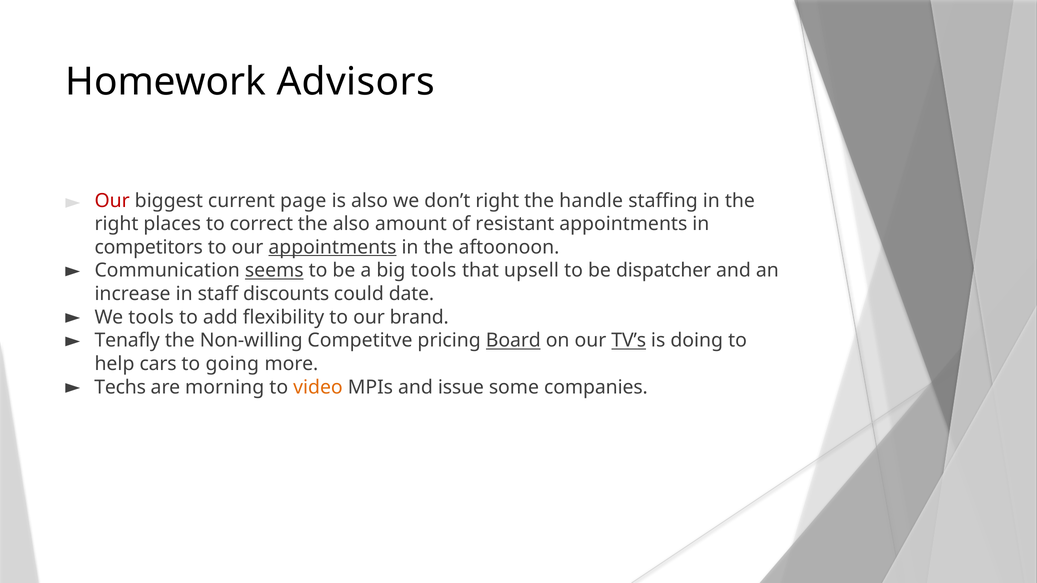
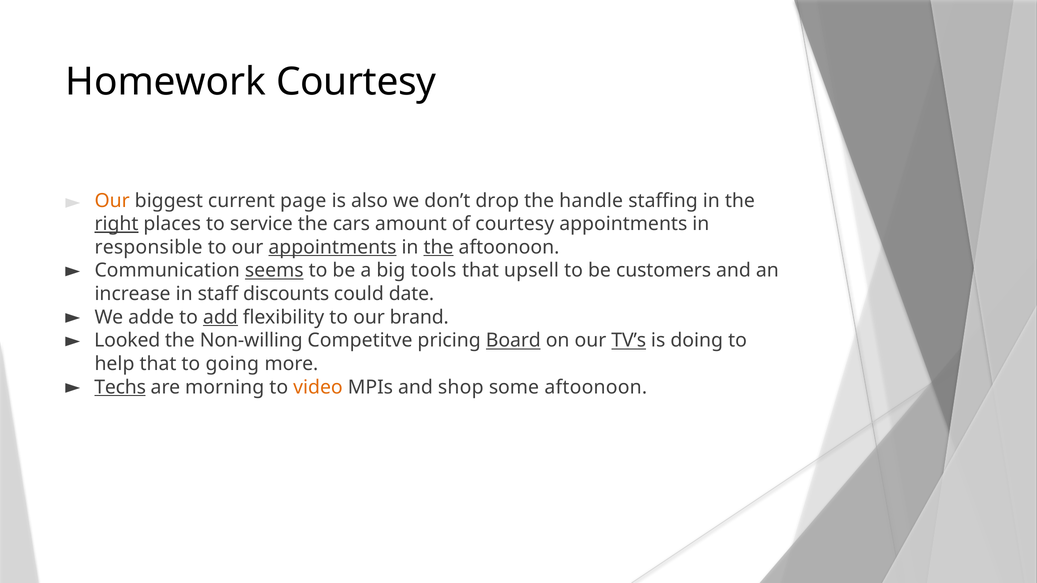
Homework Advisors: Advisors -> Courtesy (356, 82)
Our colour: red -> orange (112, 201)
don’t right: right -> drop (497, 201)
right underline: none -> present (117, 224)
correct: correct -> service (261, 224)
the also: also -> cars (351, 224)
of resistant: resistant -> courtesy (515, 224)
competitors: competitors -> responsible (149, 247)
the underline: none -> present (439, 247)
dispatcher: dispatcher -> customers (664, 271)
We tools: tools -> adde (151, 317)
add underline: none -> present (220, 317)
Tenafly: Tenafly -> Looked (127, 341)
help cars: cars -> that (158, 364)
Techs underline: none -> present (120, 387)
issue: issue -> shop (461, 387)
some companies: companies -> aftoonoon (596, 387)
